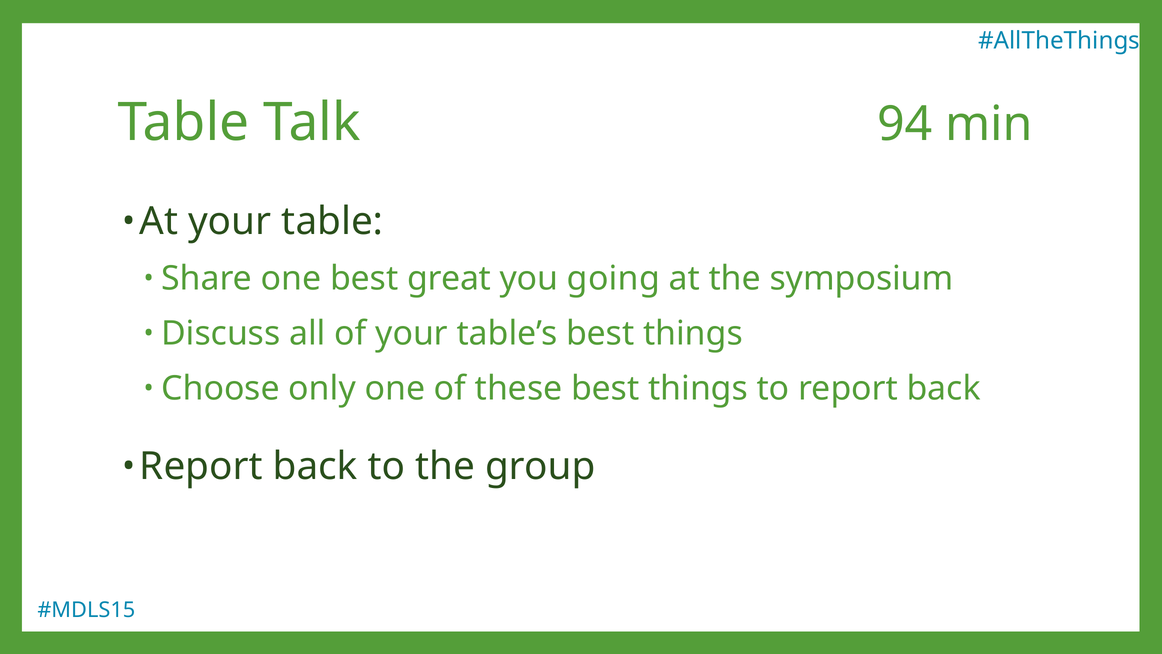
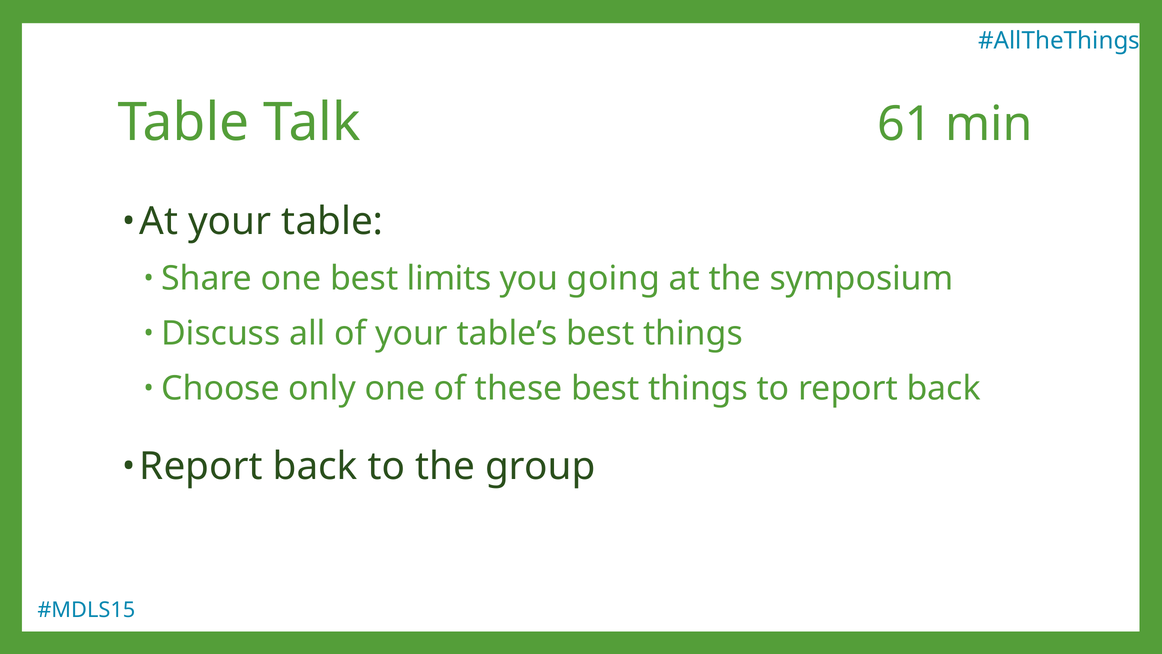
94: 94 -> 61 (905, 124)
great: great -> limits (449, 279)
